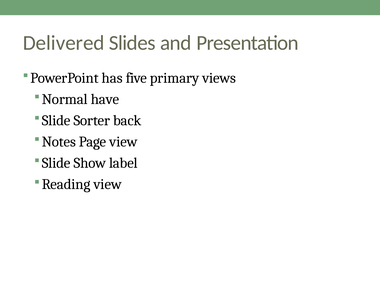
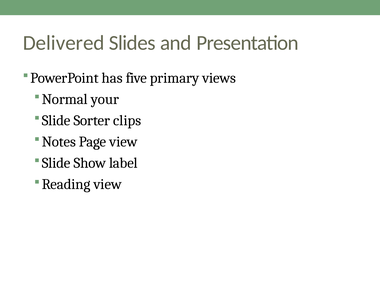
have: have -> your (105, 99)
back: back -> clips (127, 120)
